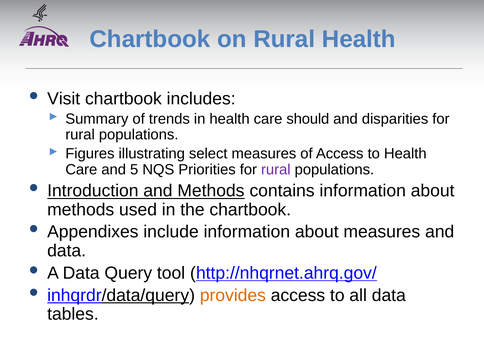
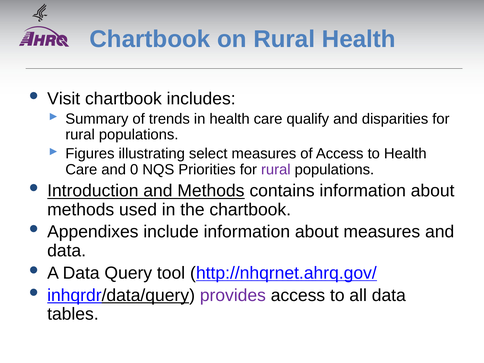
should: should -> qualify (308, 119)
5: 5 -> 0 (134, 170)
provides colour: orange -> purple (233, 295)
